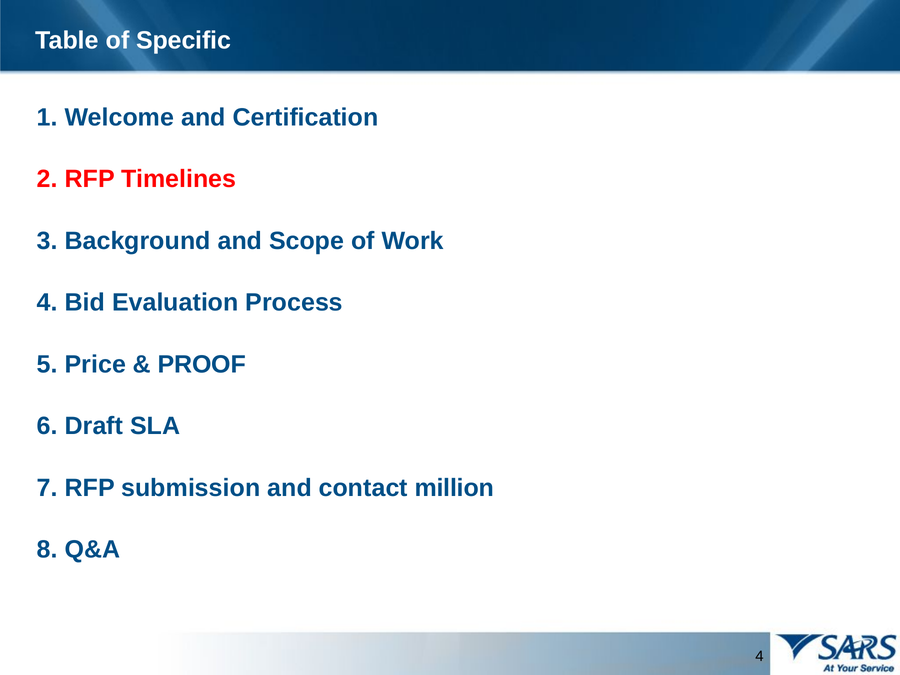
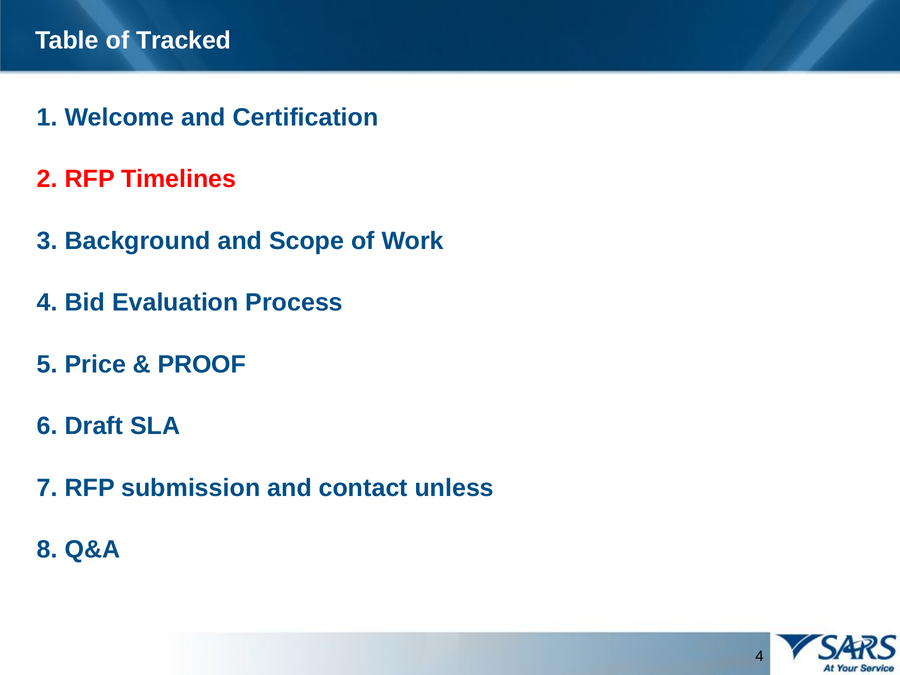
Specific: Specific -> Tracked (184, 40)
million: million -> unless (454, 488)
